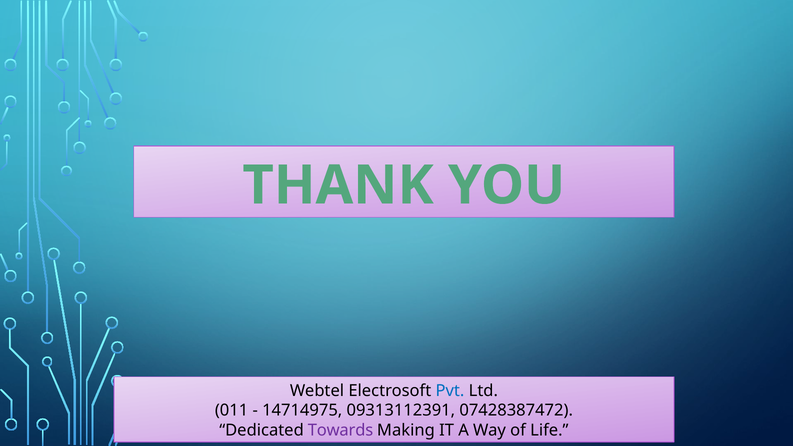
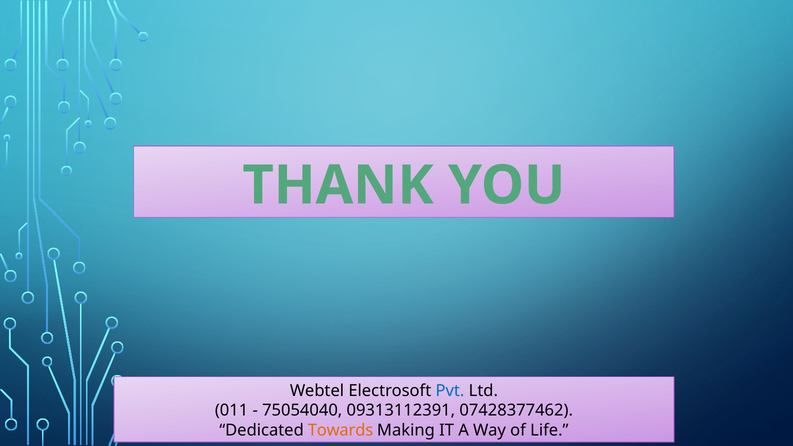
14714975: 14714975 -> 75054040 (302, 411)
07428387472: 07428387472 -> 07428377462 (516, 411)
Towards colour: purple -> orange (340, 430)
